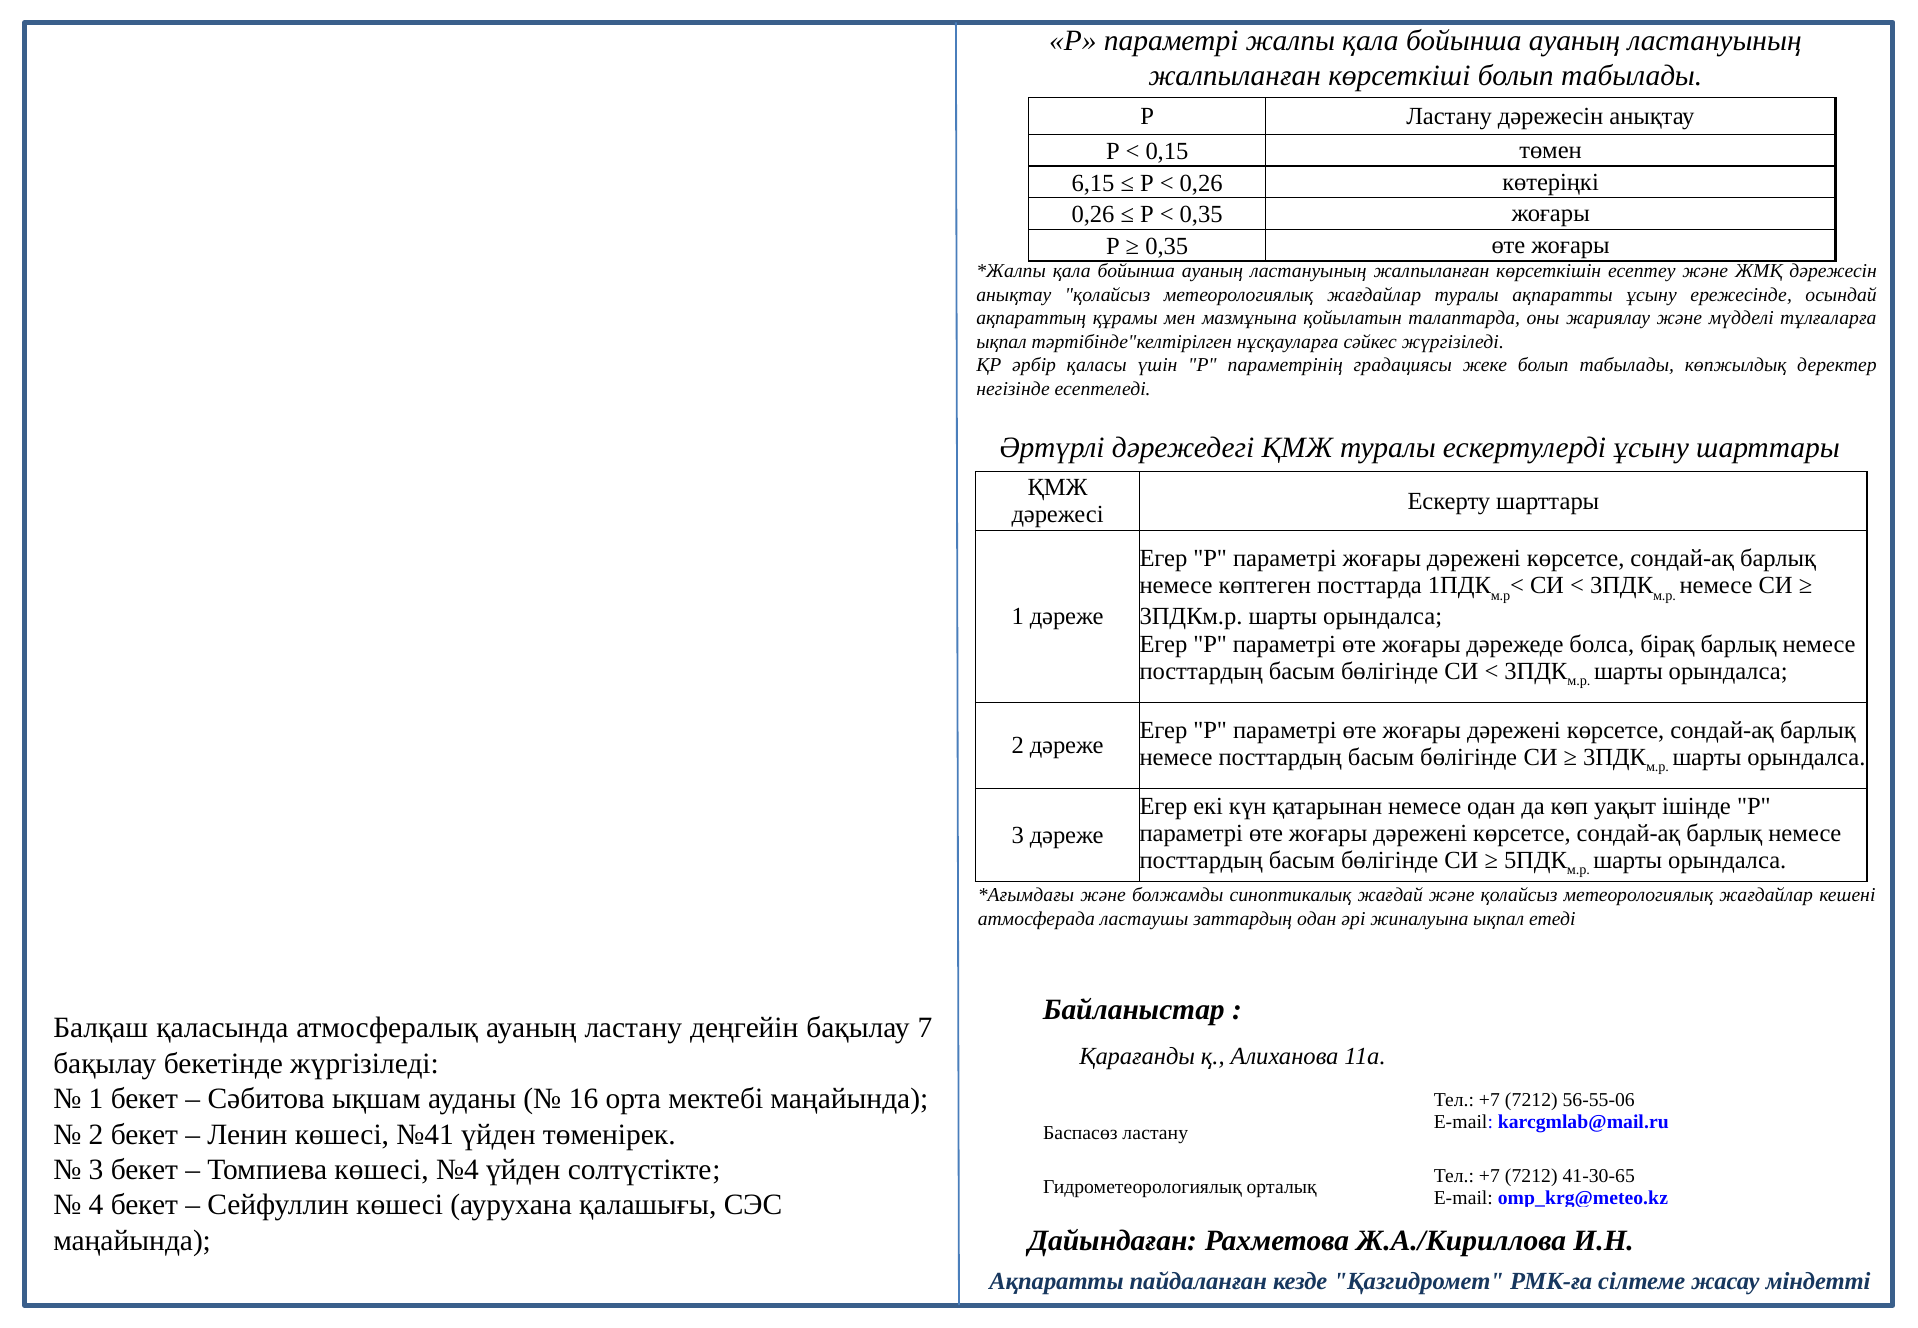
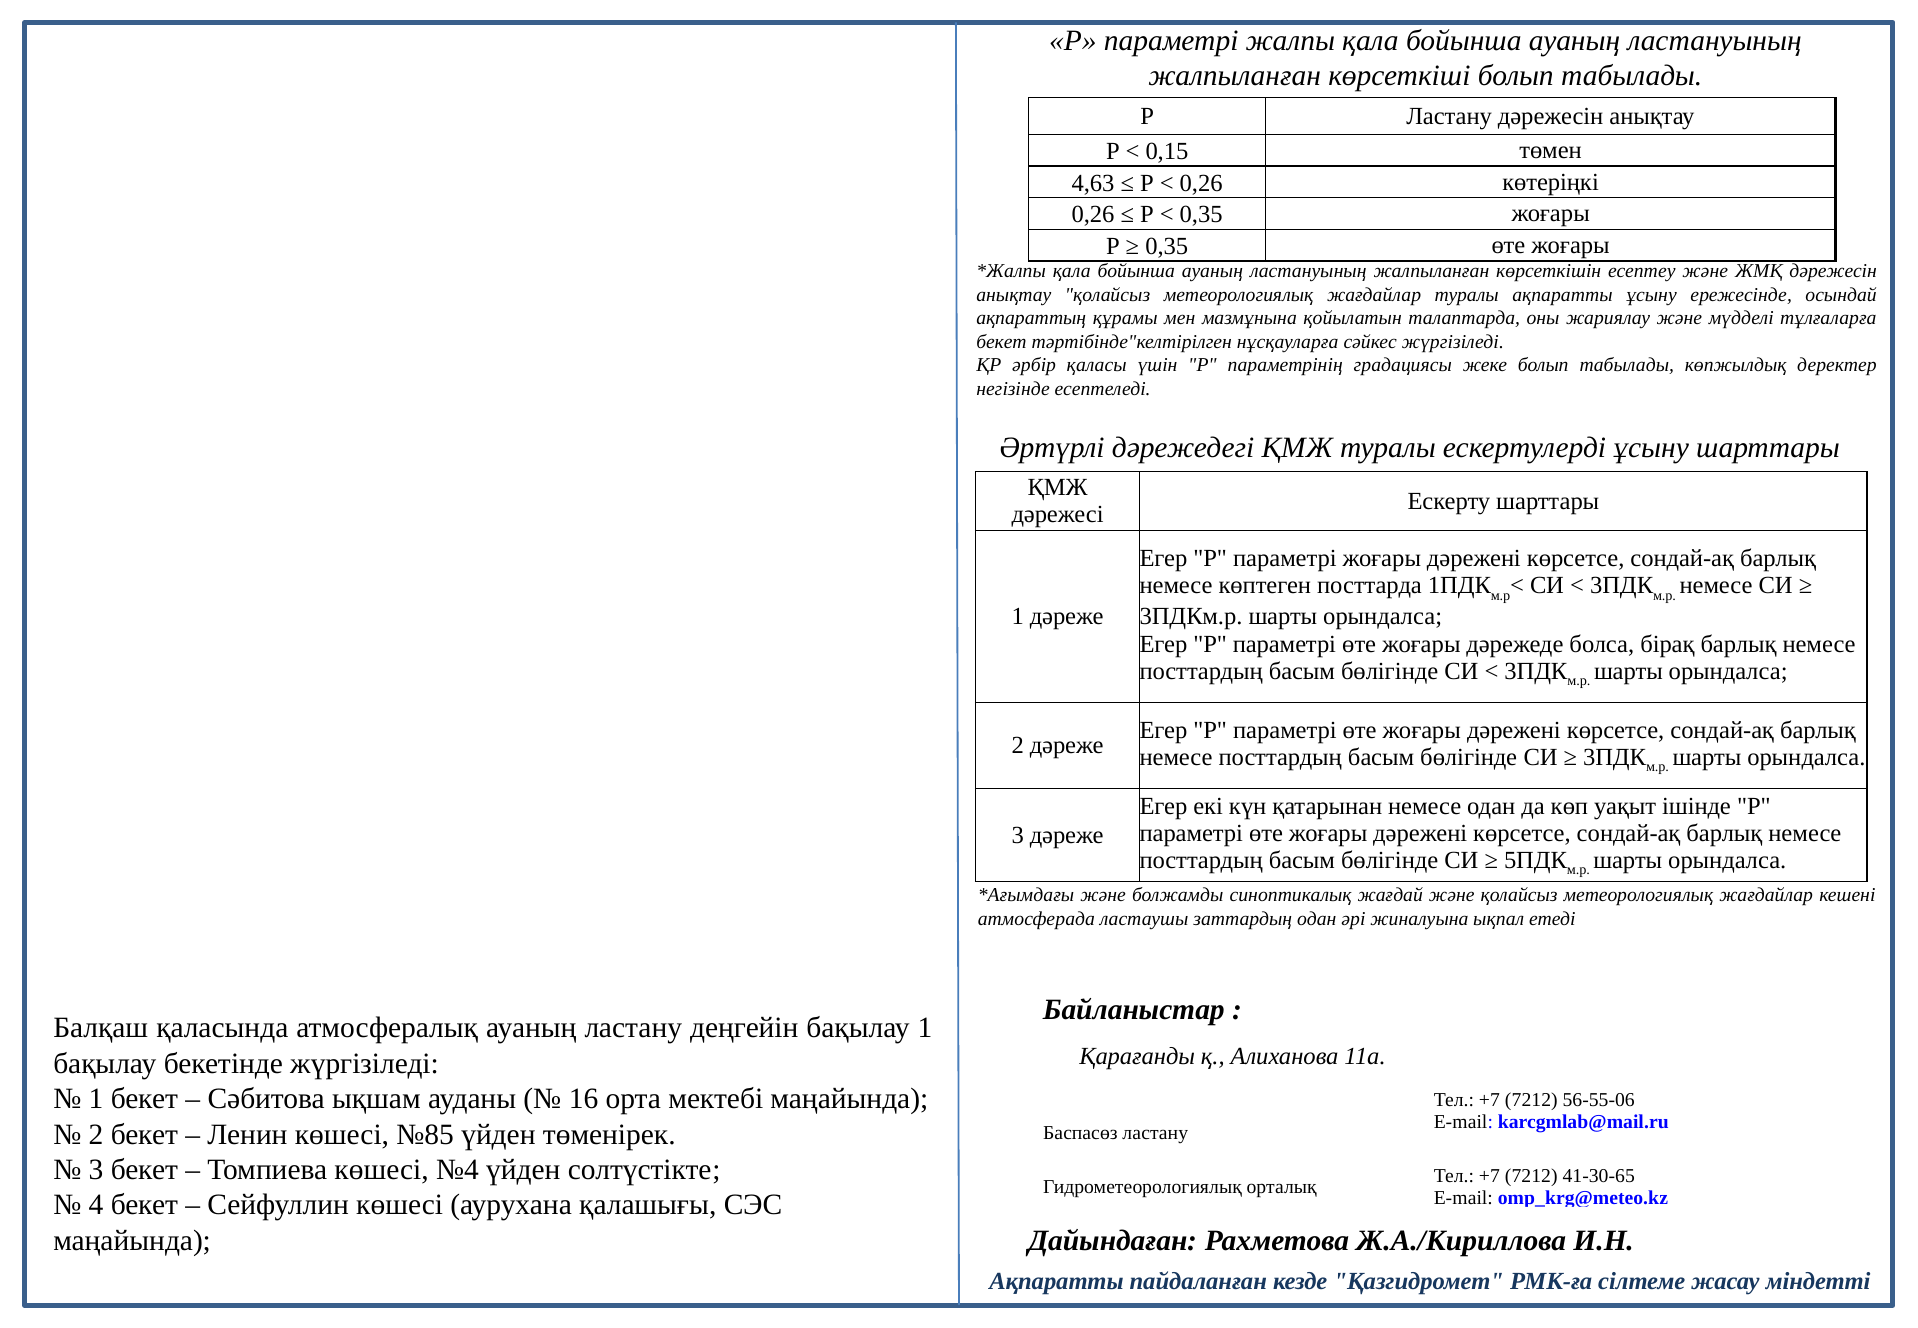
6,15: 6,15 -> 4,63 (1093, 183)
ықпал: ықпал -> бекет (1001, 342)
бақылау 7: 7 -> 1 (925, 1028)
№41: №41 -> №85 (425, 1134)
